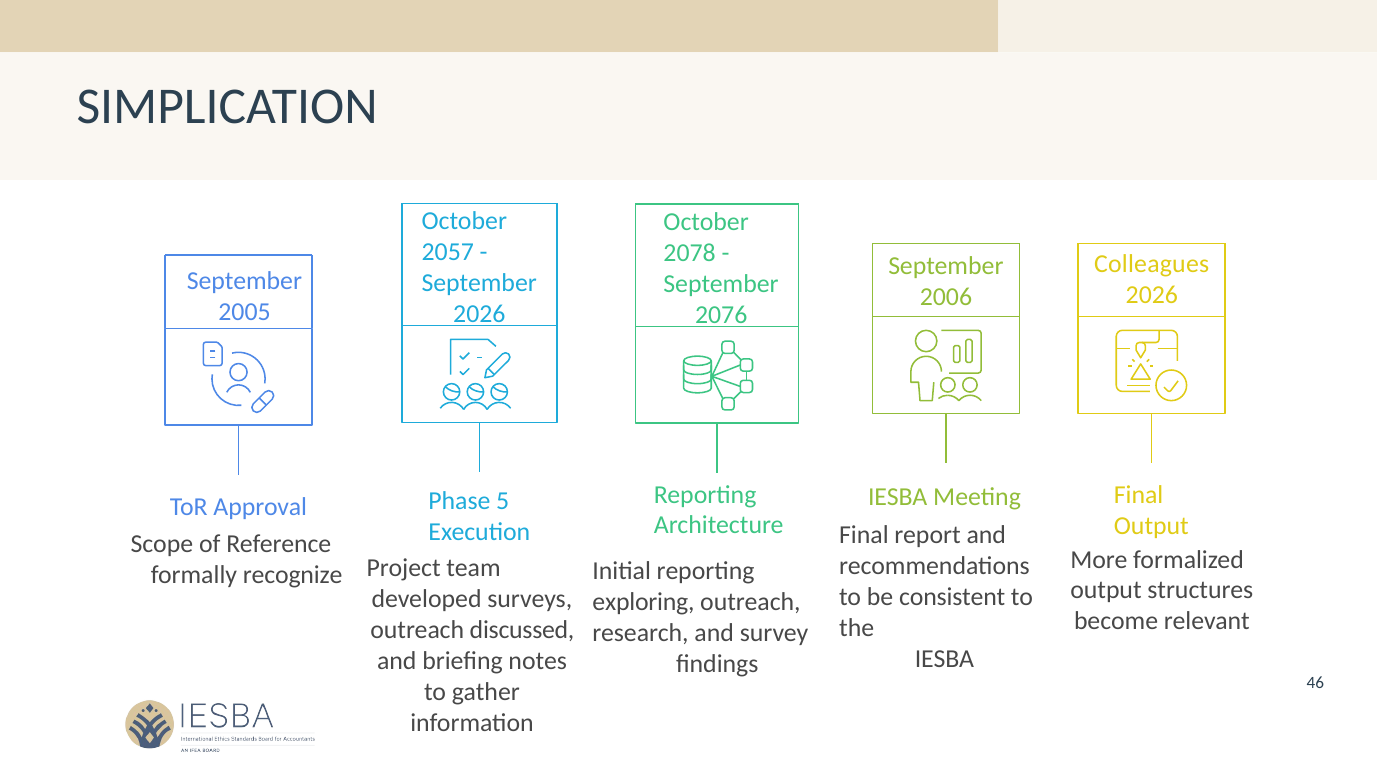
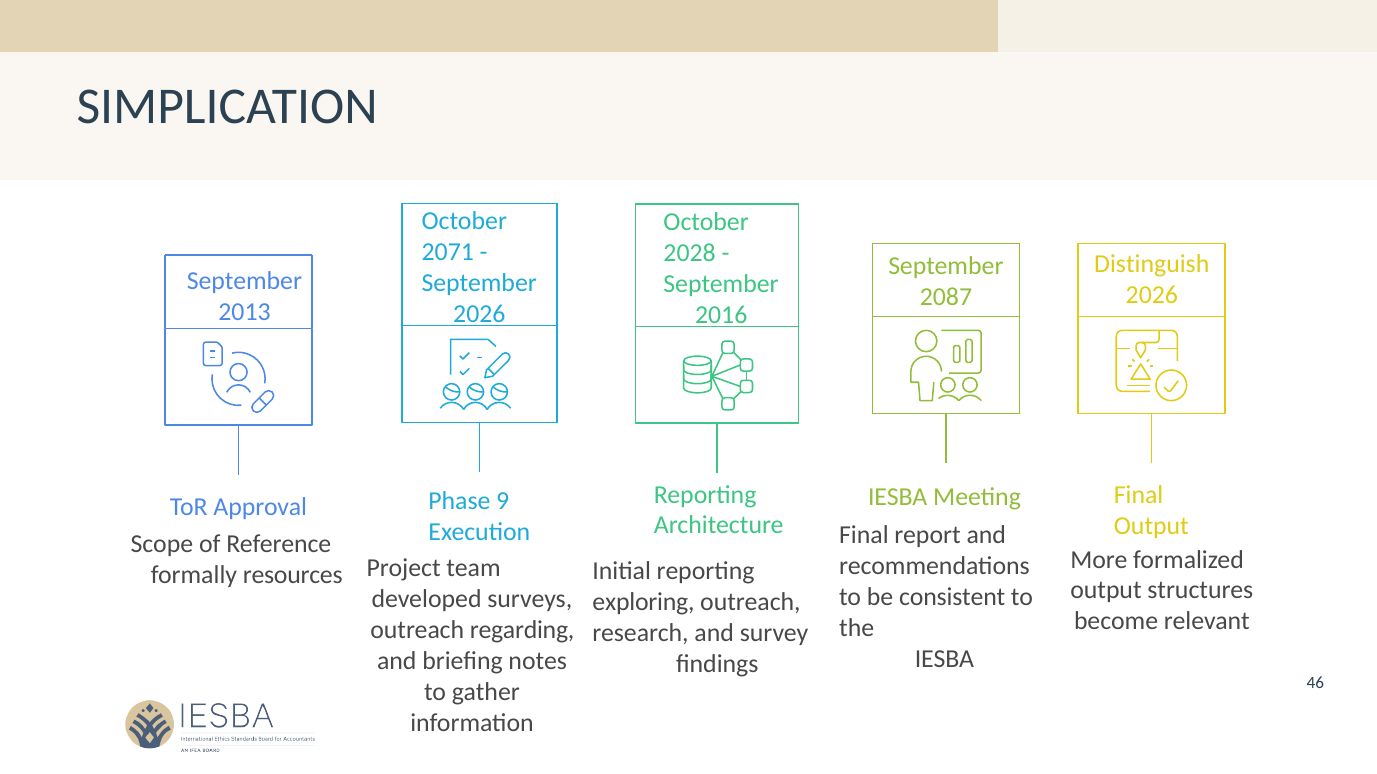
2057: 2057 -> 2071 (448, 252)
2078: 2078 -> 2028 (690, 253)
Colleagues: Colleagues -> Distinguish (1152, 264)
2006: 2006 -> 2087 (946, 297)
2005: 2005 -> 2013 (245, 312)
2076: 2076 -> 2016 (721, 315)
5: 5 -> 9 (503, 501)
recognize: recognize -> resources (293, 575)
discussed: discussed -> regarding (522, 630)
